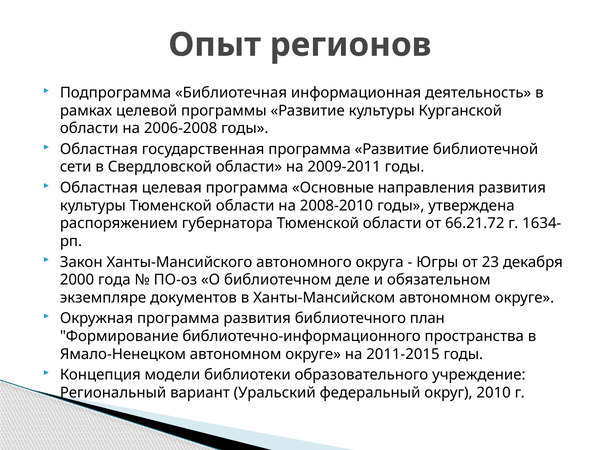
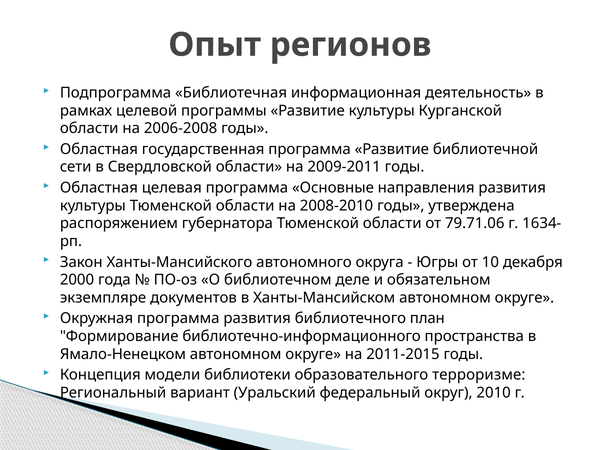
66.21.72: 66.21.72 -> 79.71.06 (475, 223)
23: 23 -> 10 (490, 262)
учреждение: учреждение -> терроризме (479, 375)
